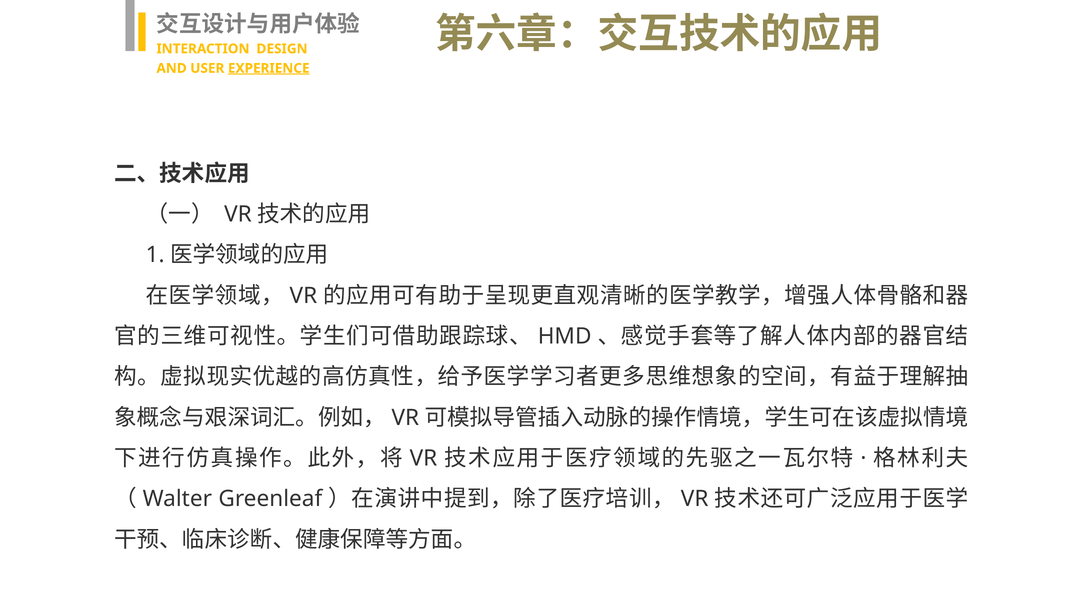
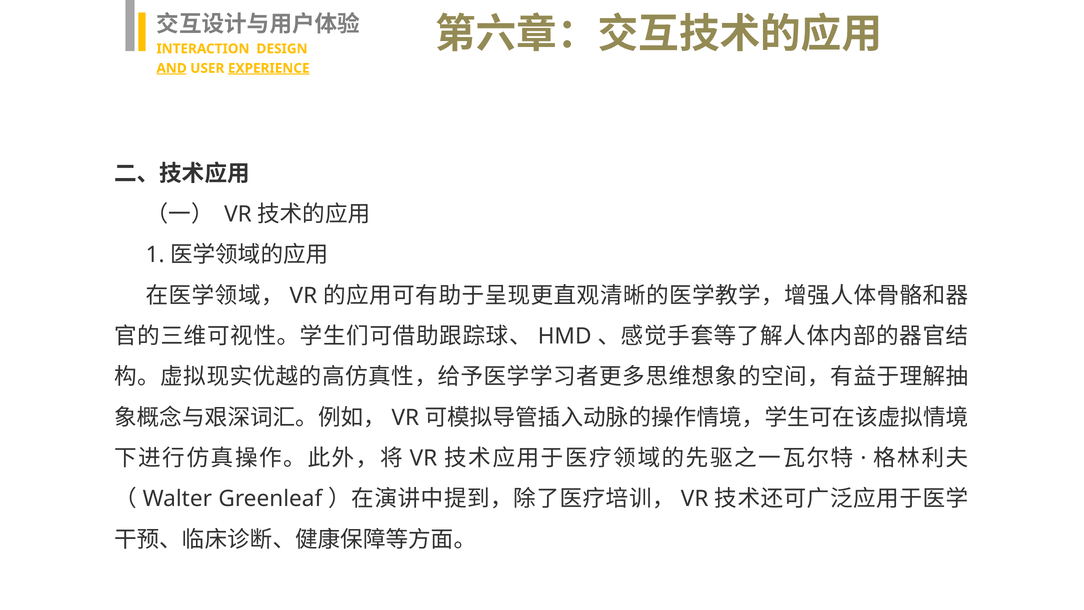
AND underline: none -> present (172, 68)
